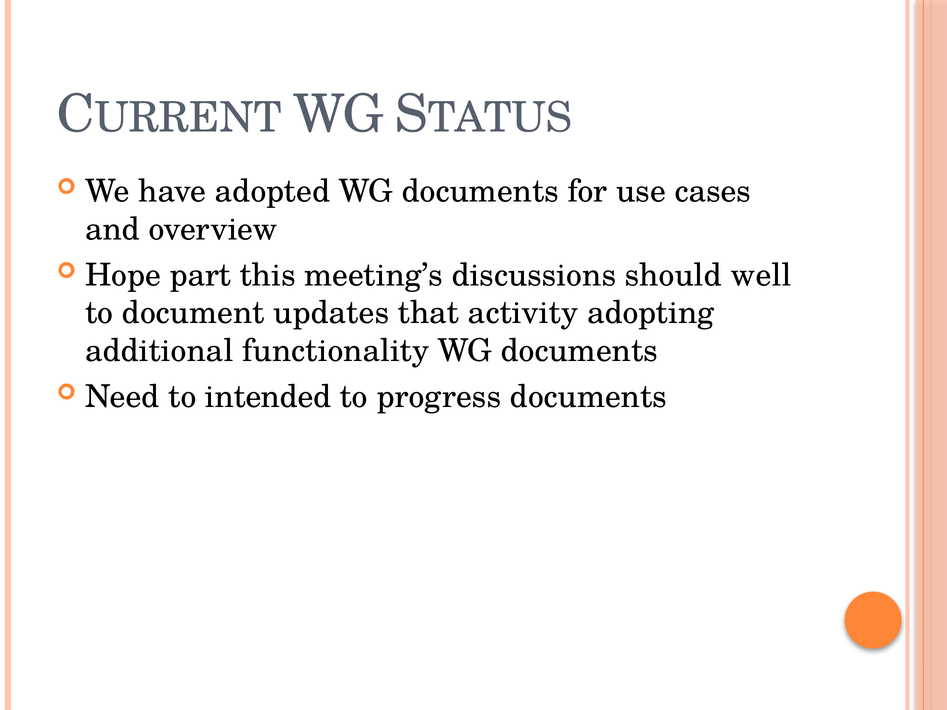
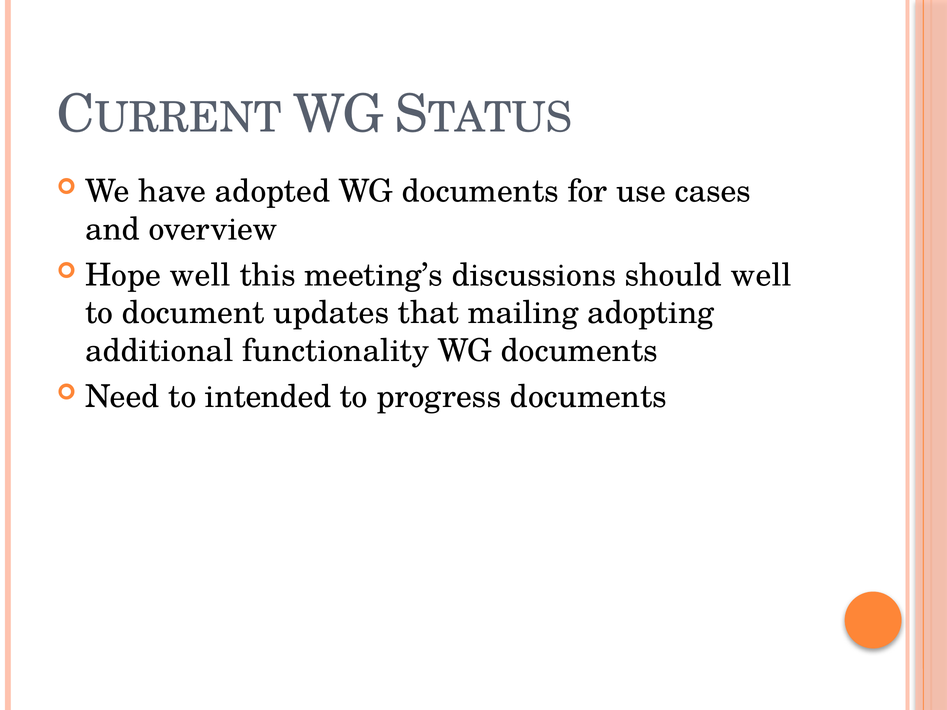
Hope part: part -> well (200, 275)
activity: activity -> mailing (523, 313)
